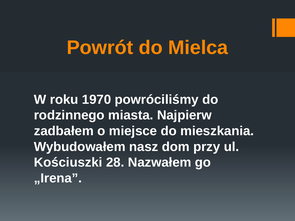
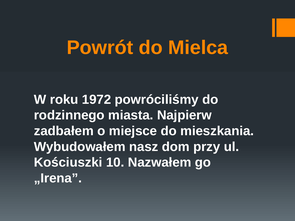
1970: 1970 -> 1972 (97, 100)
28: 28 -> 10 (115, 163)
